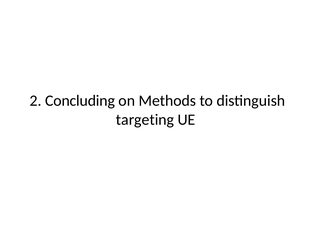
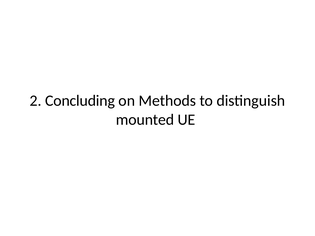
targeting: targeting -> mounted (145, 120)
